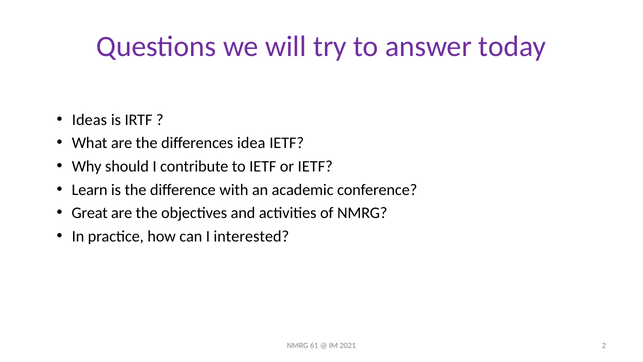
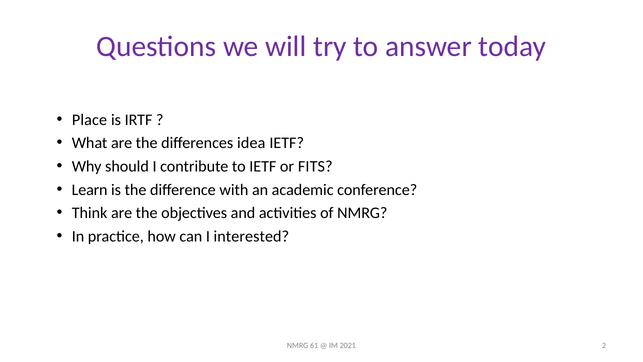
Ideas: Ideas -> Place (89, 120)
or IETF: IETF -> FITS (315, 166)
Great: Great -> Think (90, 213)
